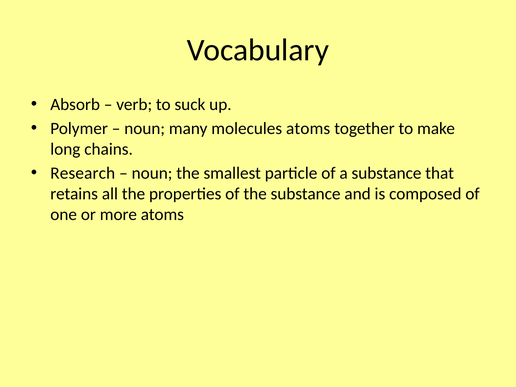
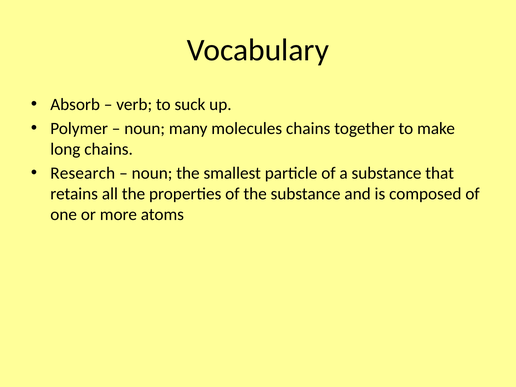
molecules atoms: atoms -> chains (308, 128)
